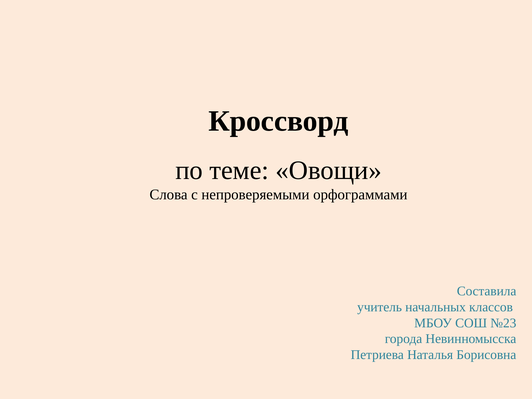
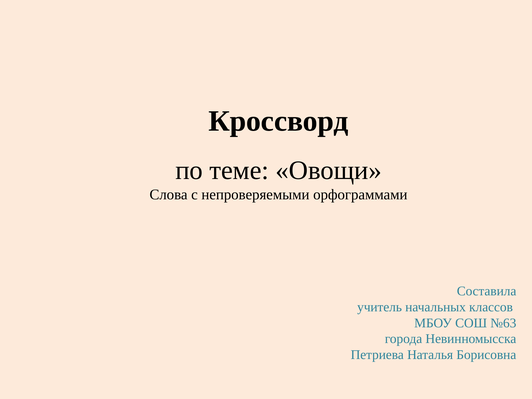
№23: №23 -> №63 (503, 323)
